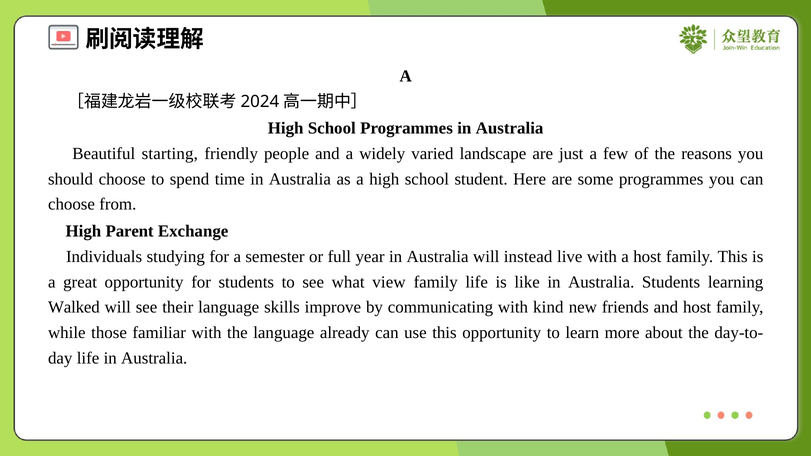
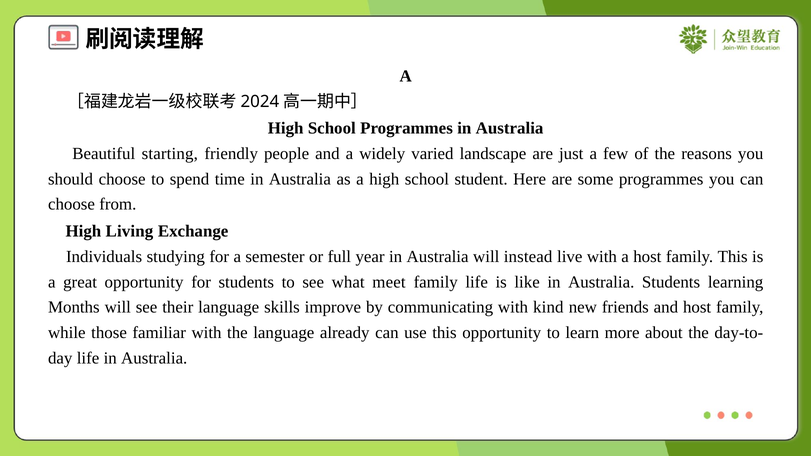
Parent: Parent -> Living (129, 231)
view: view -> meet (389, 282)
Walked: Walked -> Months (74, 307)
